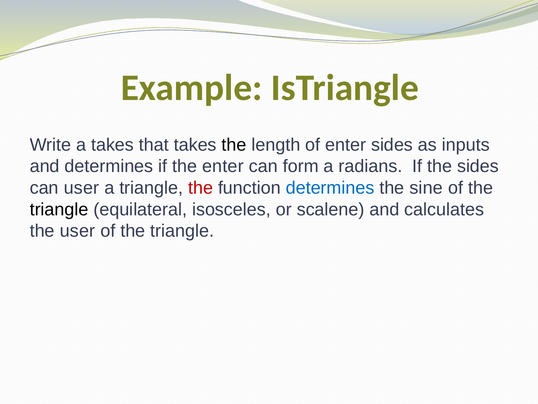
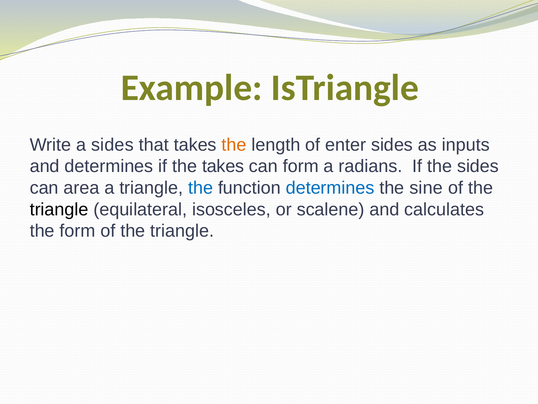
a takes: takes -> sides (112, 145)
the colour: black -> orange (234, 145)
the enter: enter -> takes (223, 166)
can user: user -> area (82, 188)
the colour: red -> blue (201, 188)
the user: user -> form (78, 231)
